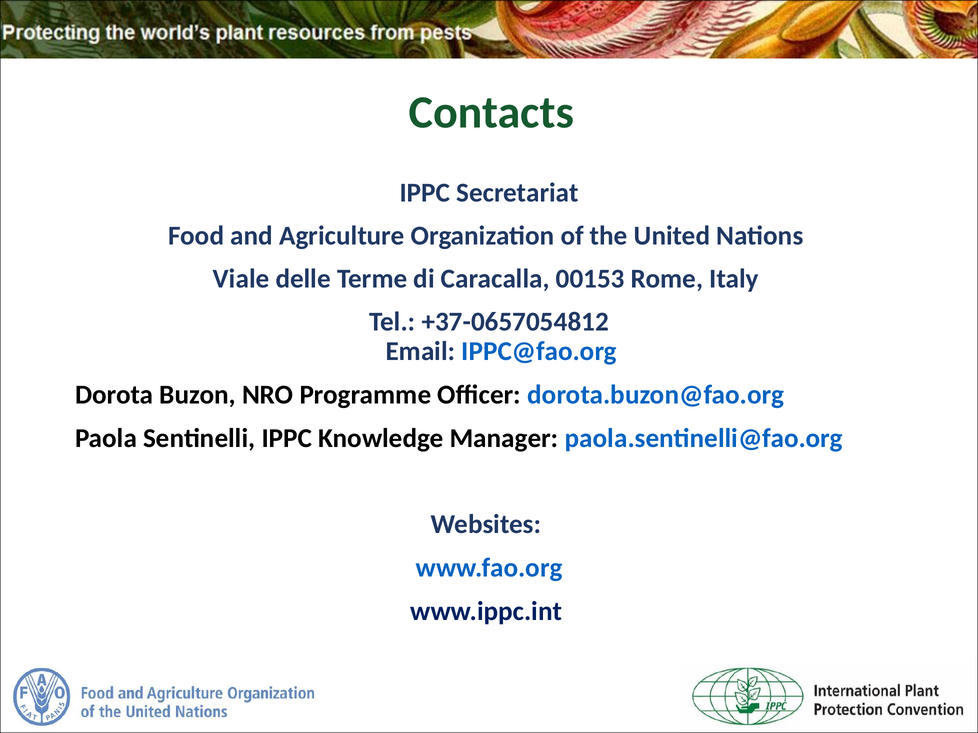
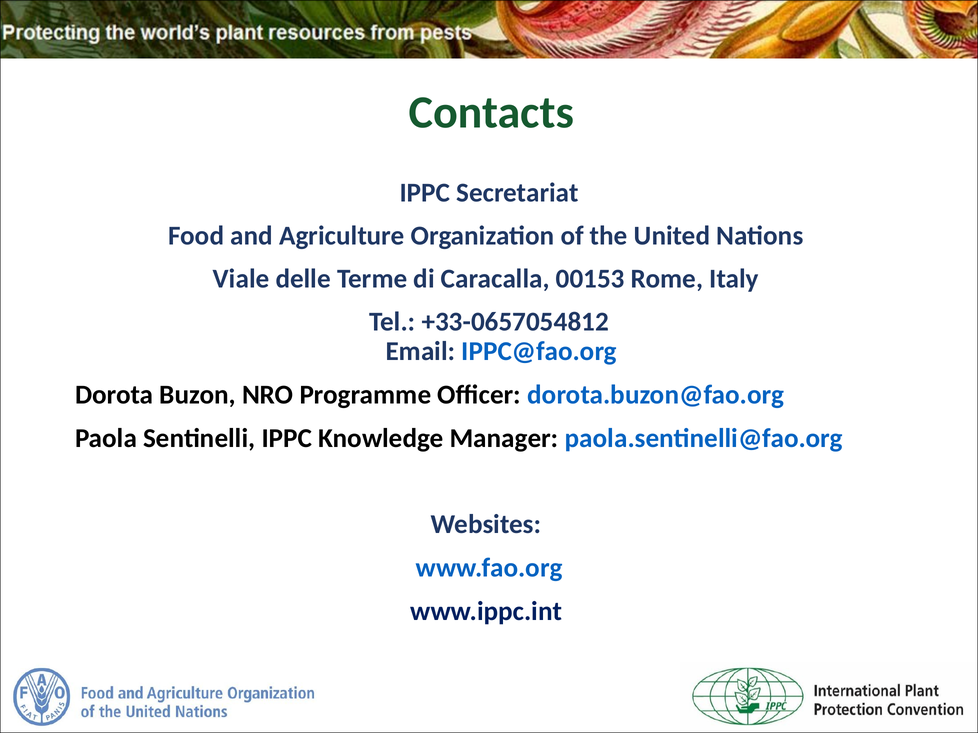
+37-0657054812: +37-0657054812 -> +33-0657054812 (515, 322)
